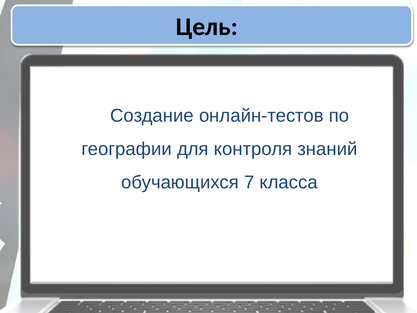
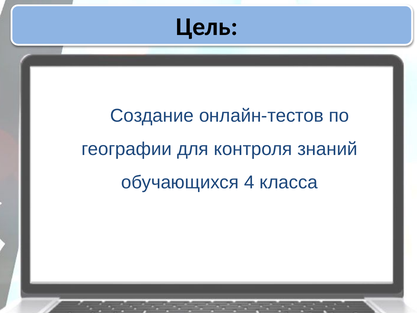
7: 7 -> 4 (249, 182)
